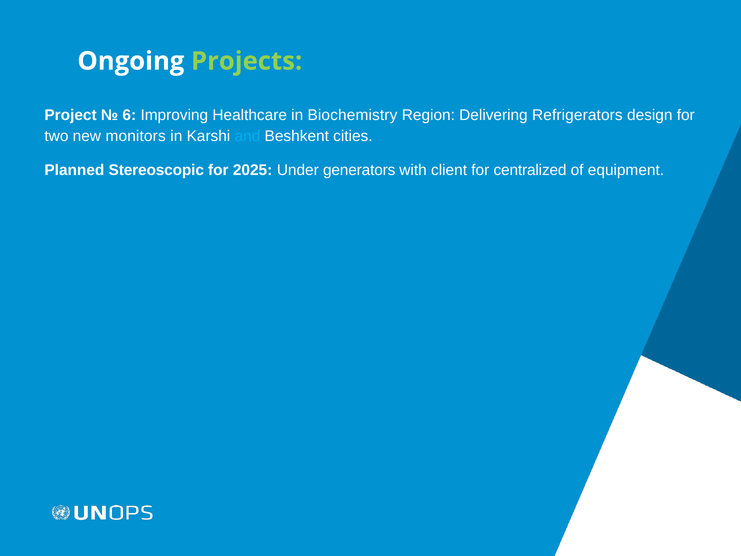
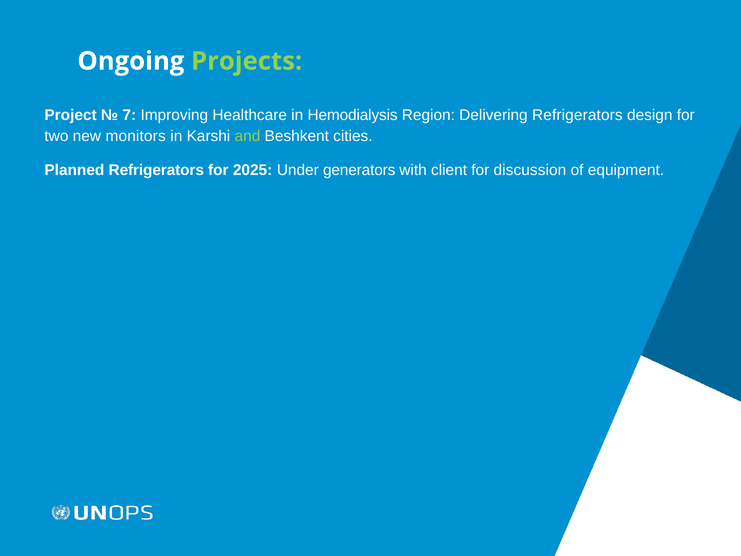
6: 6 -> 7 (129, 115)
Biochemistry: Biochemistry -> Hemodialysis (353, 115)
and colour: light blue -> light green (247, 136)
Planned Stereoscopic: Stereoscopic -> Refrigerators (156, 170)
centralized: centralized -> discussion (530, 170)
